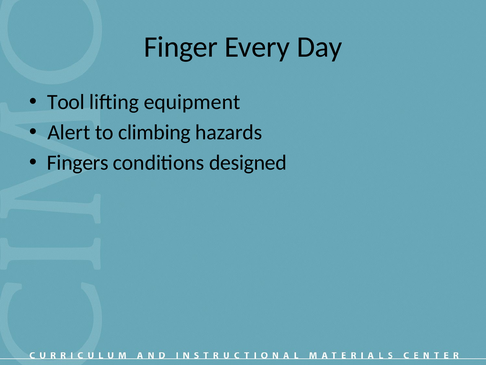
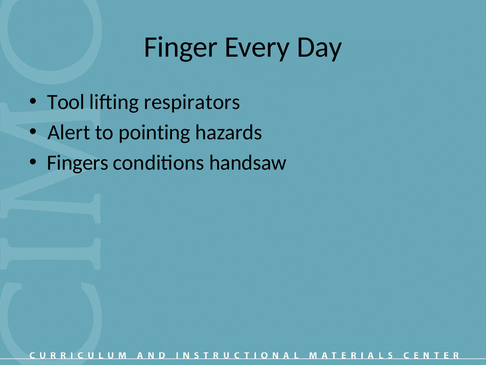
equipment: equipment -> respirators (192, 102)
climbing: climbing -> pointing (154, 132)
designed: designed -> handsaw (248, 162)
